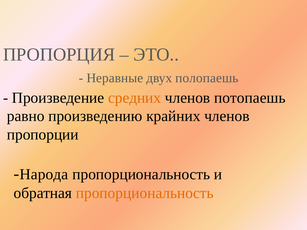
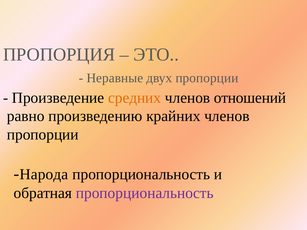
двух полопаешь: полопаешь -> пропорции (207, 78)
потопаешь: потопаешь -> отношений (250, 98)
пропорциональность colour: orange -> purple (145, 193)
